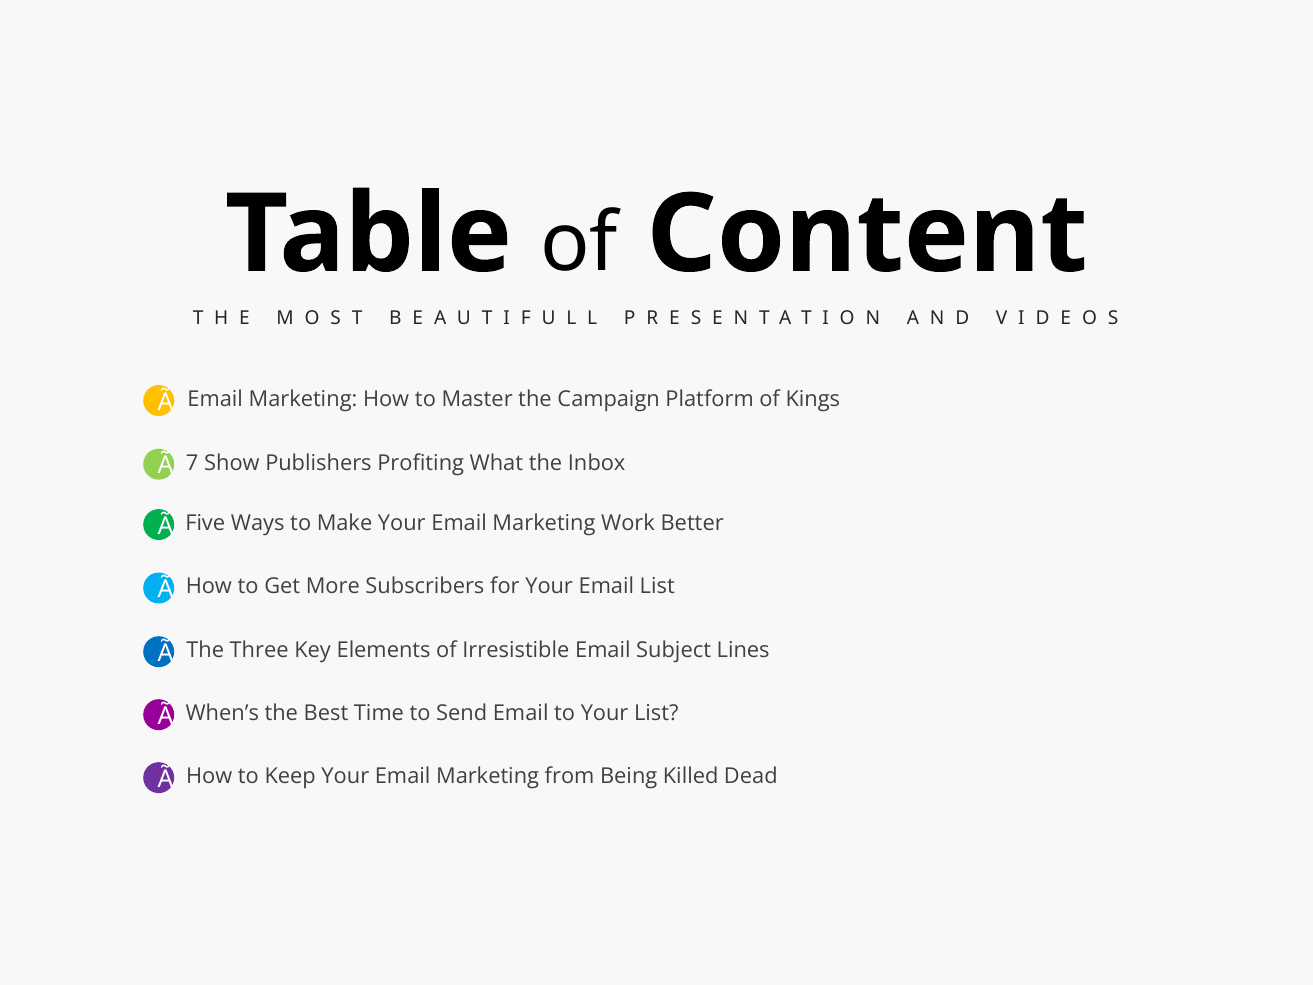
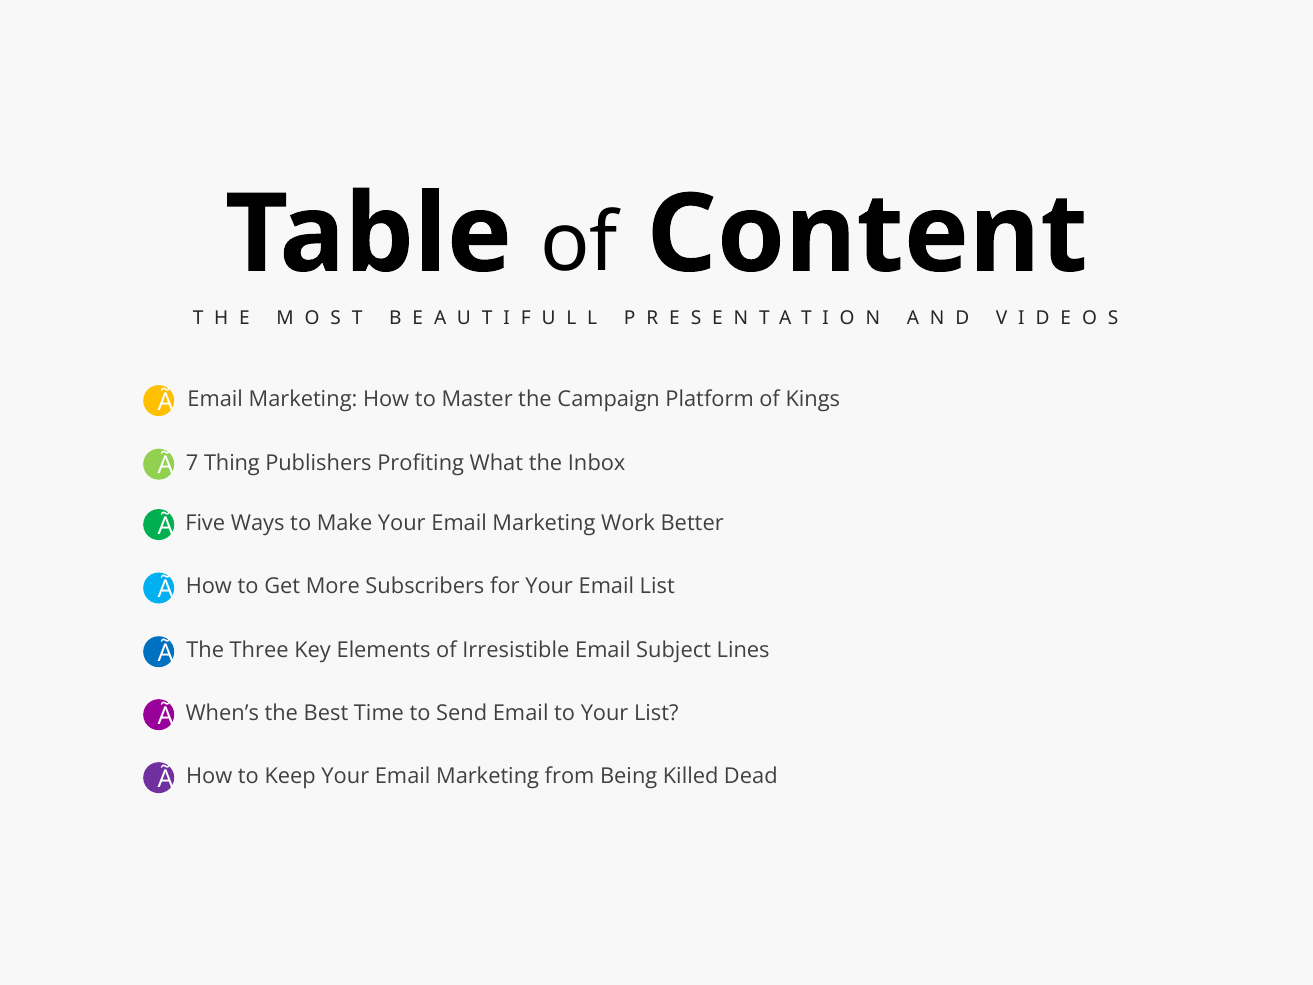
Show: Show -> Thing (232, 463)
